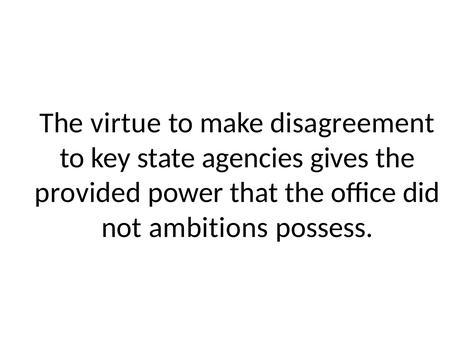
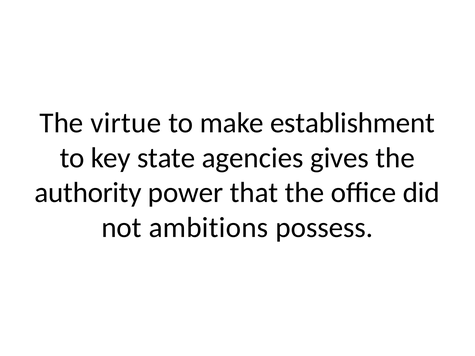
disagreement: disagreement -> establishment (352, 123)
provided: provided -> authority (88, 193)
